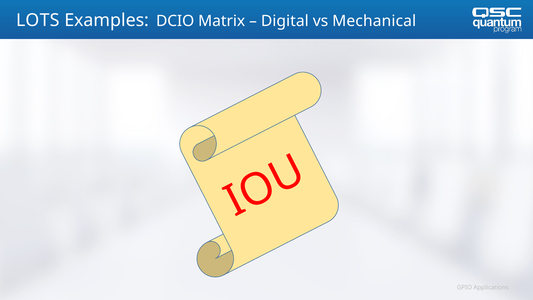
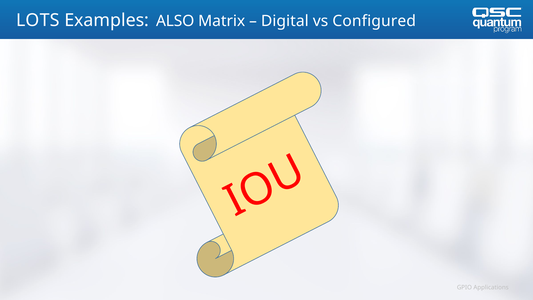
DCIO: DCIO -> ALSO (175, 21)
Mechanical: Mechanical -> Configured (374, 21)
